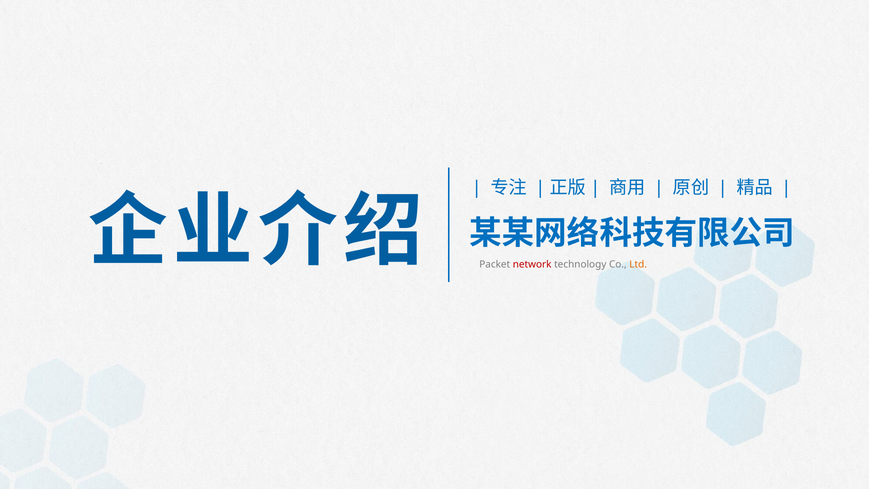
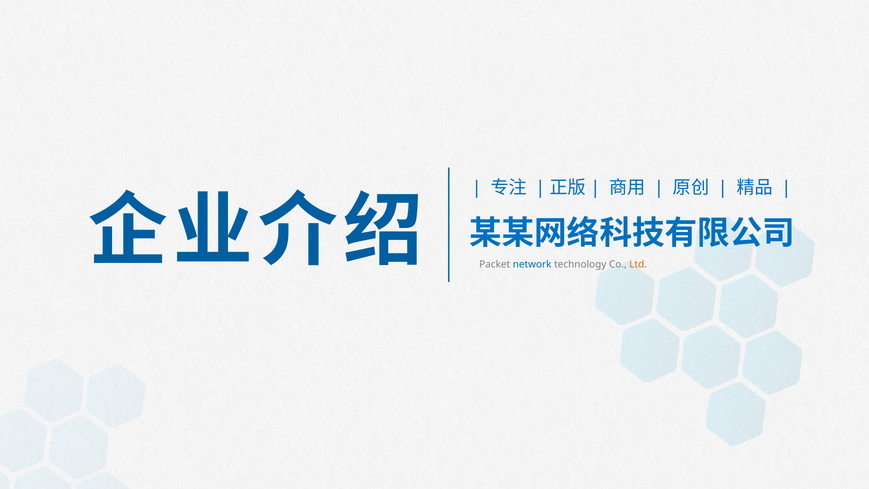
network colour: red -> blue (532, 265)
